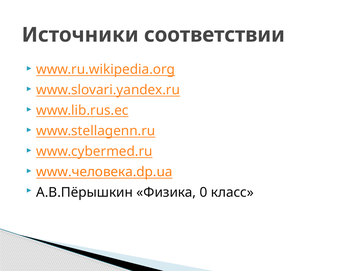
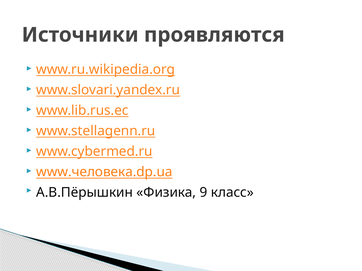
соответствии: соответствии -> проявляются (214, 35)
0: 0 -> 9 (203, 193)
